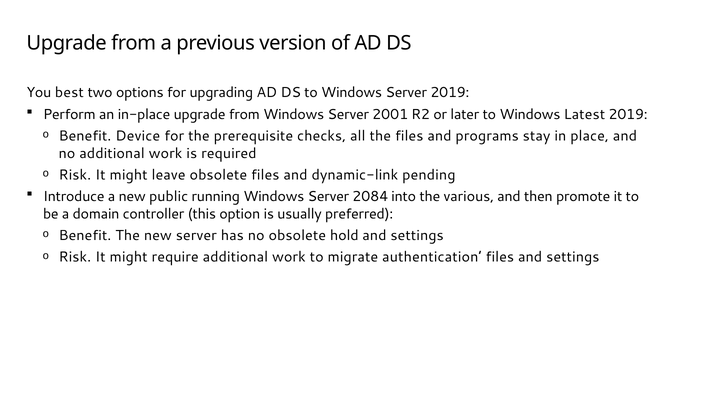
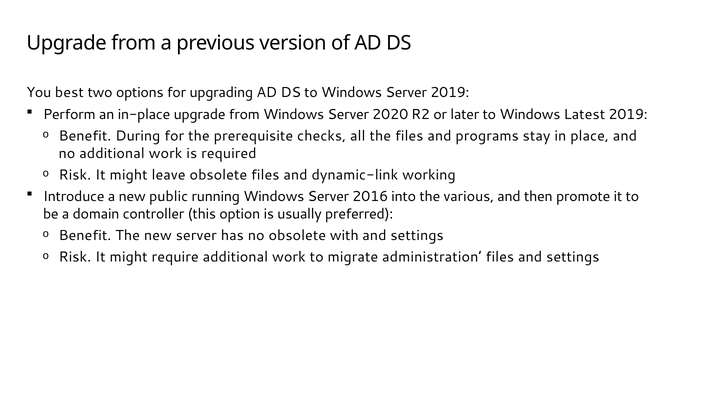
2001: 2001 -> 2020 (390, 114)
Device: Device -> During (138, 136)
pending: pending -> working (429, 175)
2084: 2084 -> 2016 (370, 197)
hold: hold -> with (344, 236)
authentication: authentication -> administration (432, 257)
